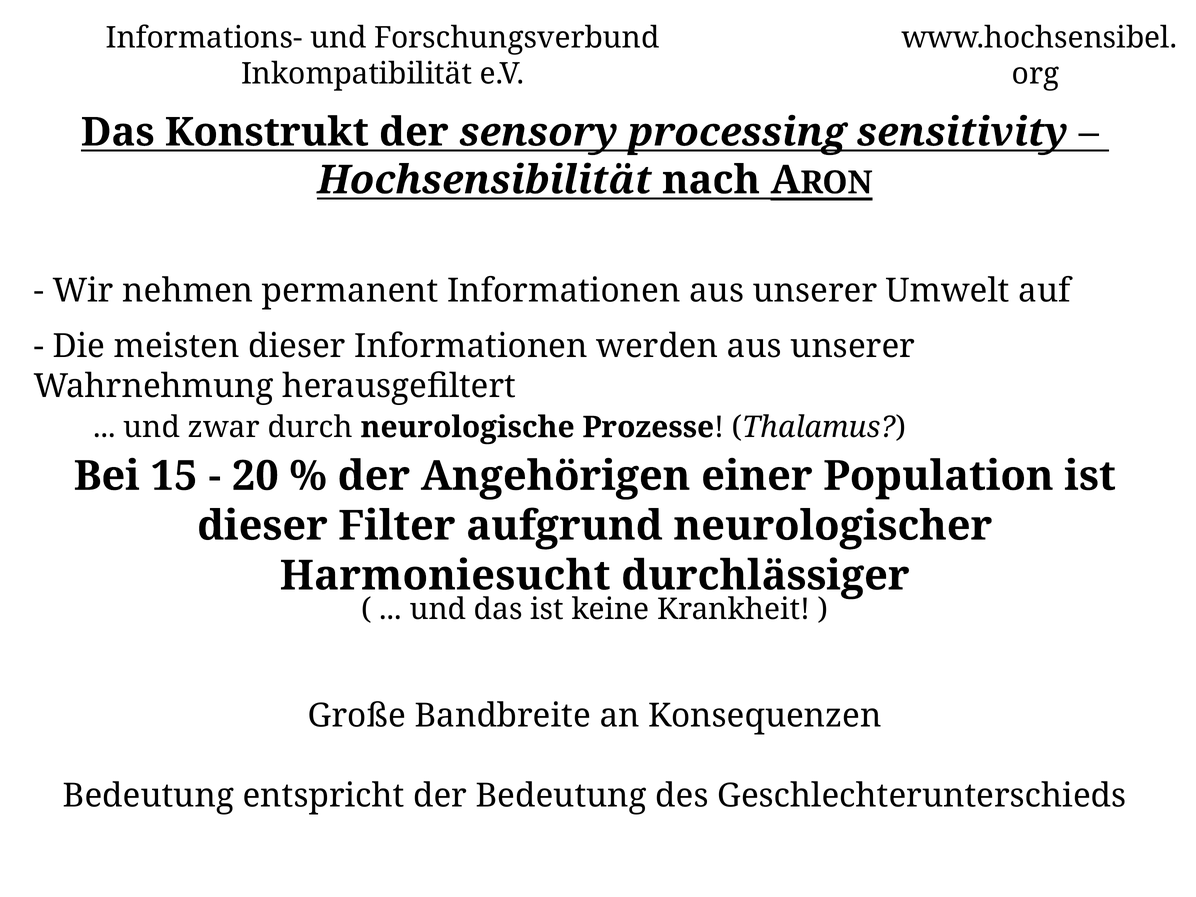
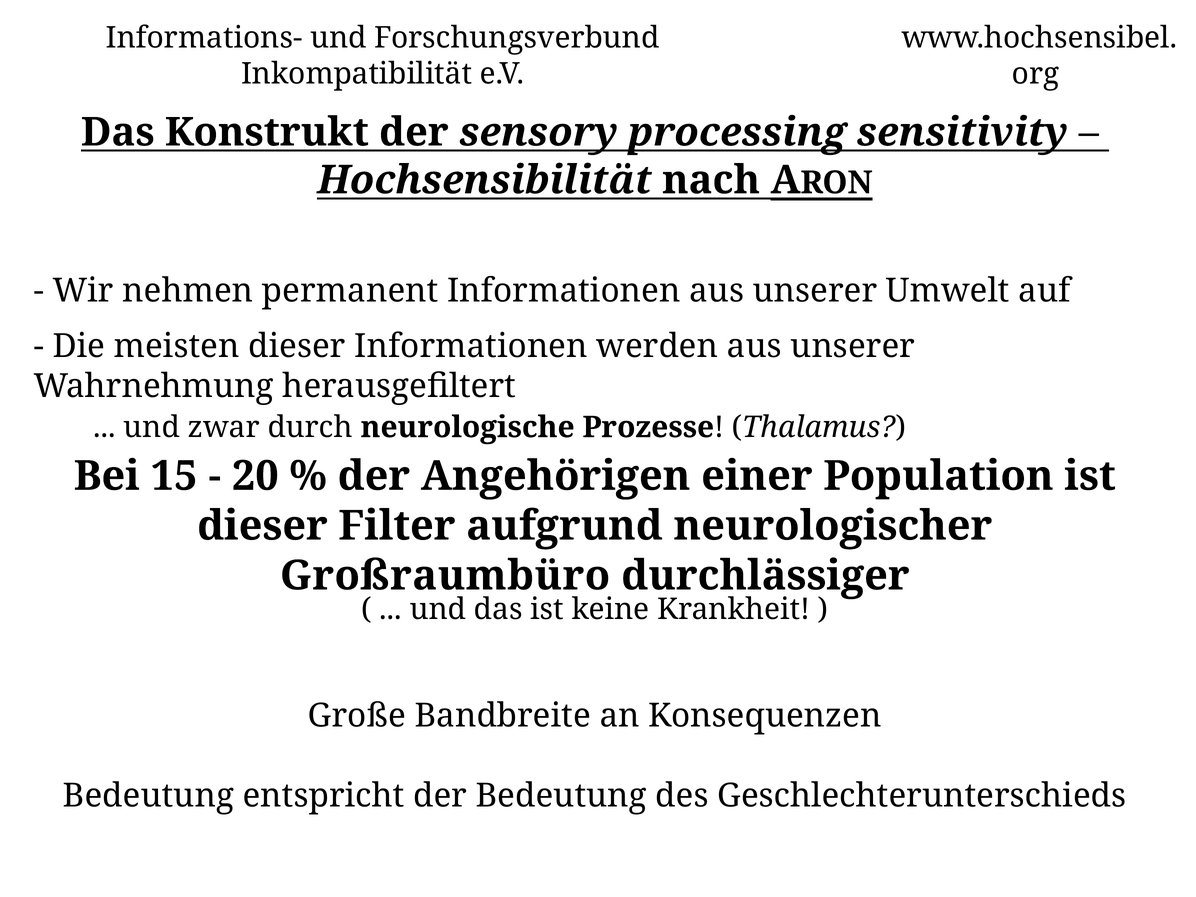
Harmoniesucht: Harmoniesucht -> Großraumbüro (445, 576)
